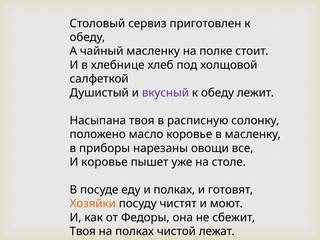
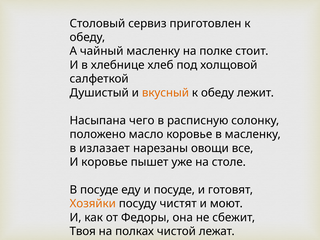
вкусный colour: purple -> orange (165, 93)
Насыпана твоя: твоя -> чего (142, 120)
приборы: приборы -> излазает (105, 148)
и полках: полках -> посуде (174, 190)
